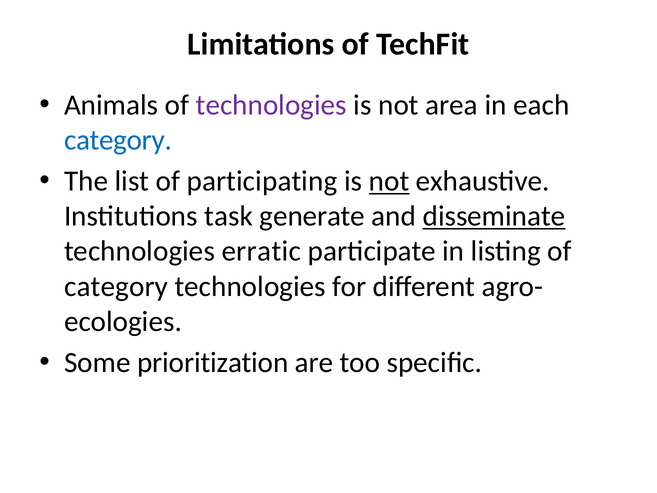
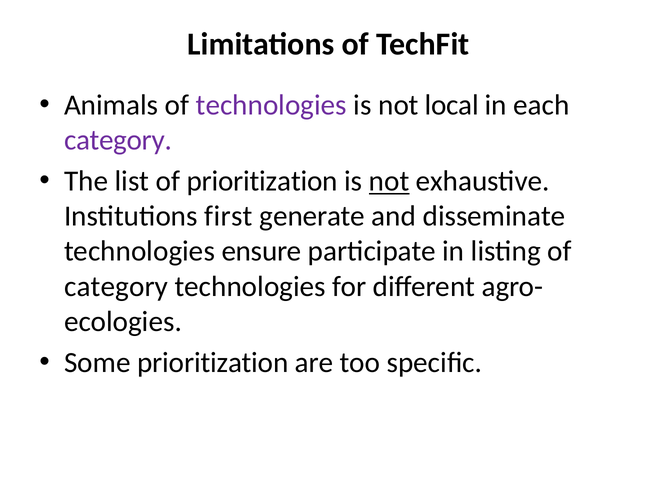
area: area -> local (452, 105)
category colour: blue -> purple (118, 140)
of participating: participating -> prioritization (262, 181)
task: task -> first (228, 216)
disseminate underline: present -> none (494, 216)
erratic: erratic -> ensure (262, 251)
